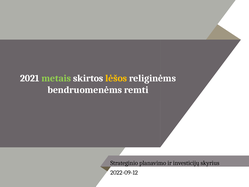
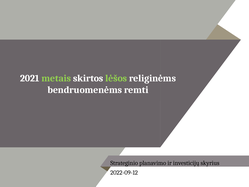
lėšos colour: yellow -> light green (116, 78)
